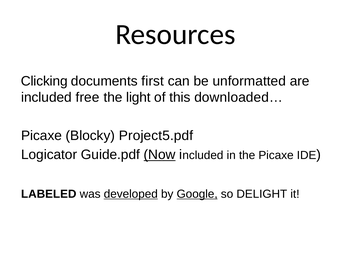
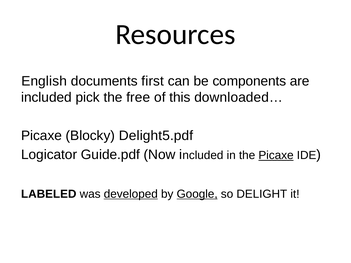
Clicking: Clicking -> English (44, 81)
unformatted: unformatted -> components (249, 81)
free: free -> pick (88, 97)
light: light -> free (138, 97)
Project5.pdf: Project5.pdf -> Delight5.pdf (156, 136)
Now underline: present -> none (160, 155)
Picaxe underline: none -> present (276, 156)
